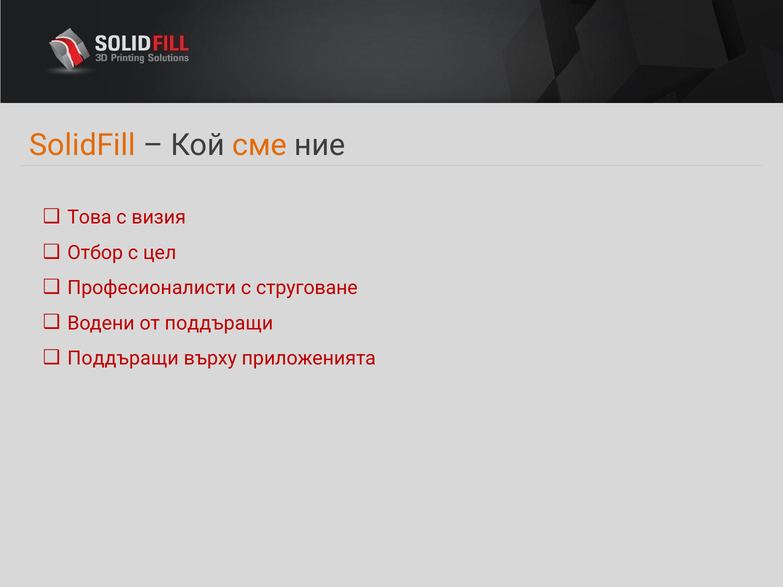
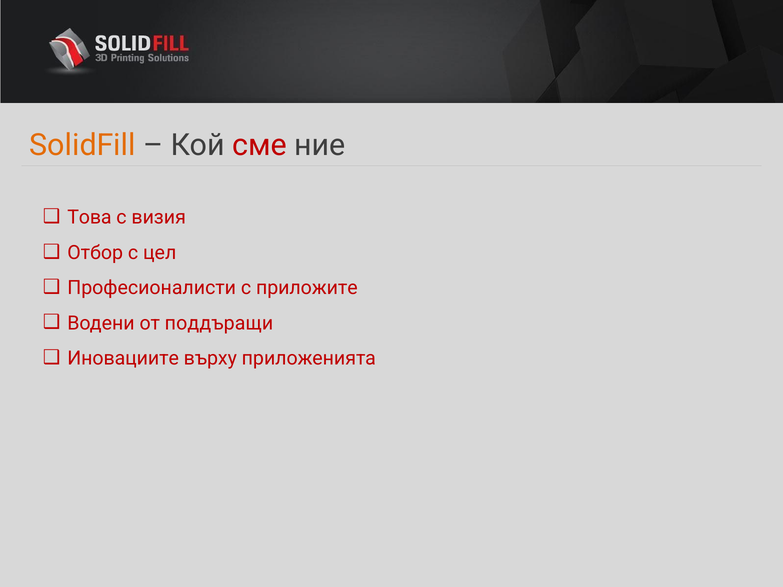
сме colour: orange -> red (259, 145)
струговане: струговане -> приложите (307, 288)
Поддъращи: Поддъращи -> Иновациите (123, 359)
